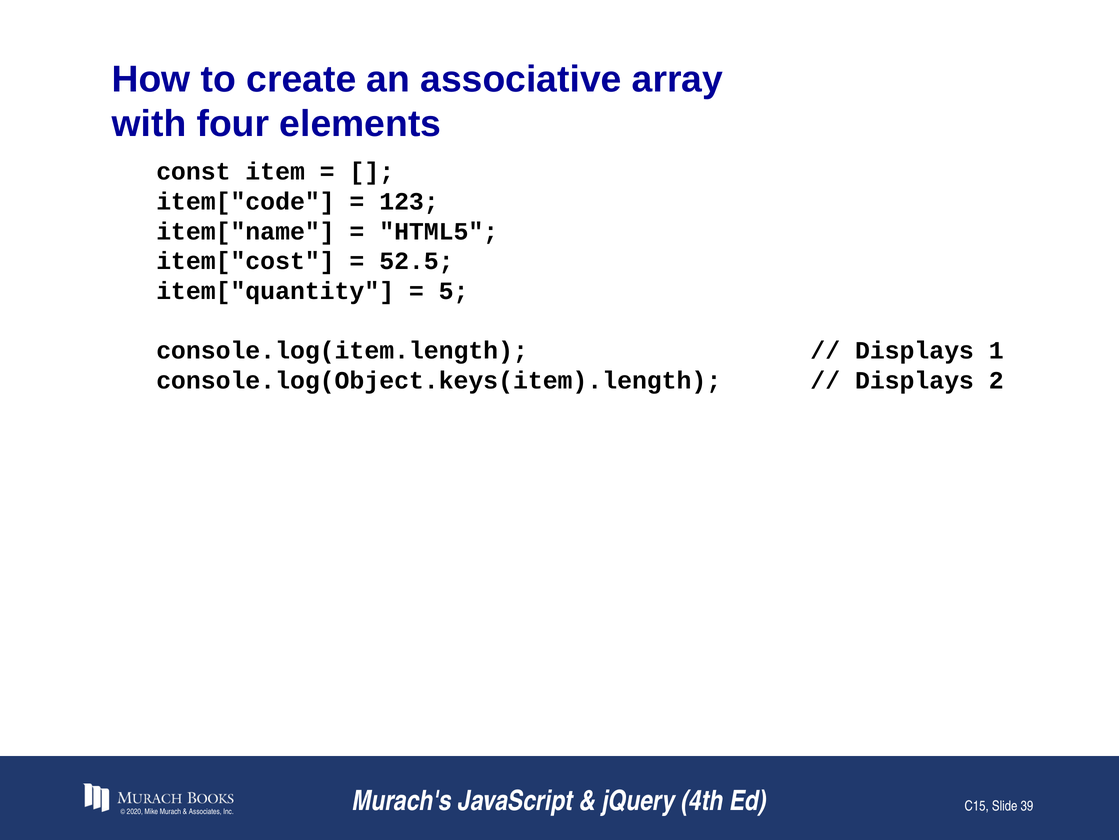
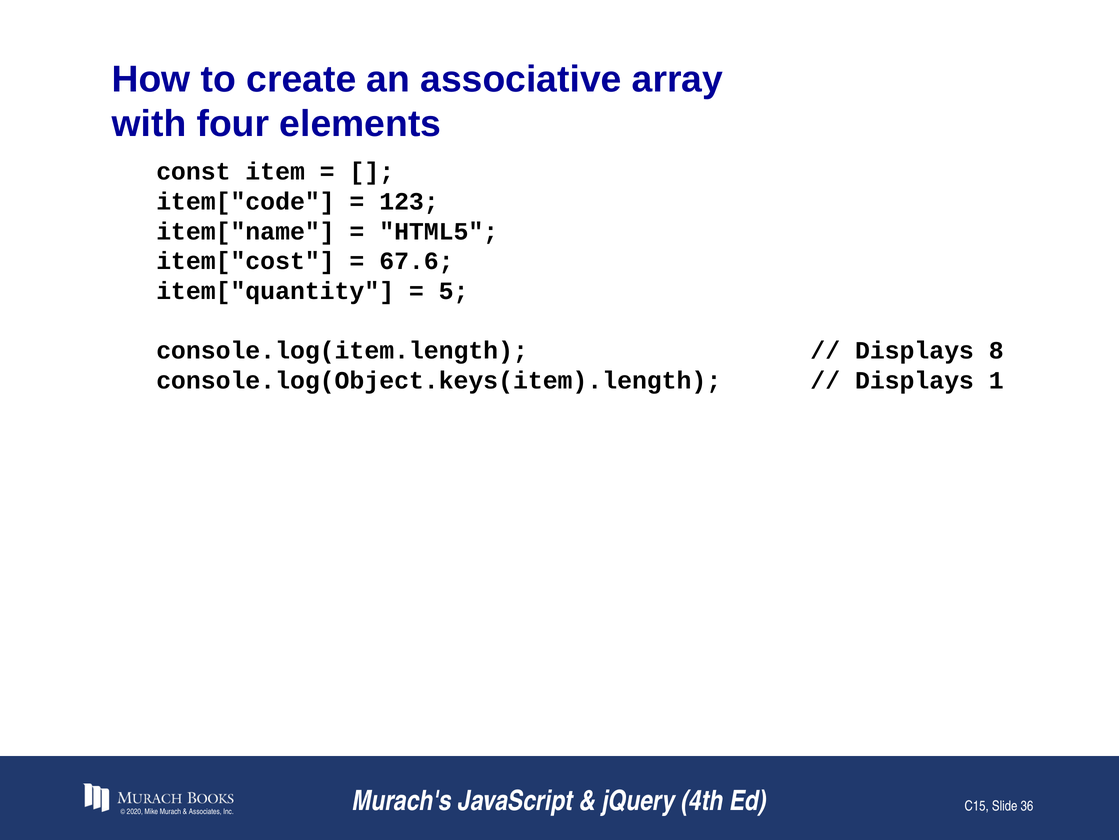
52.5: 52.5 -> 67.6 (416, 261)
1: 1 -> 8 (996, 350)
2: 2 -> 1 (996, 380)
39: 39 -> 36 (1027, 805)
